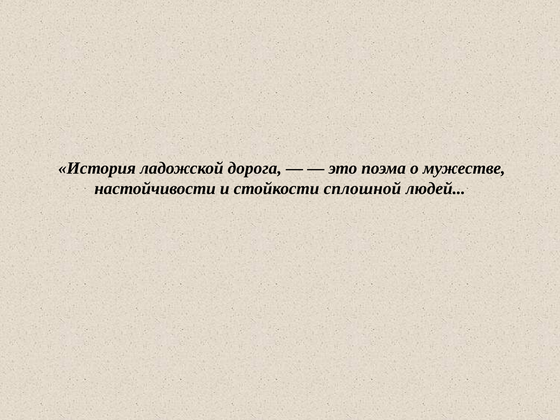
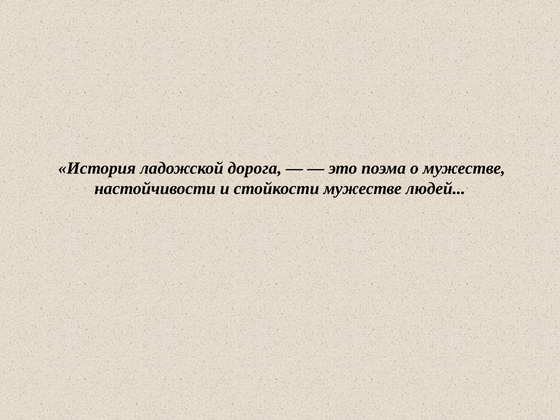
стойкости сплошной: сплошной -> мужестве (363, 189)
